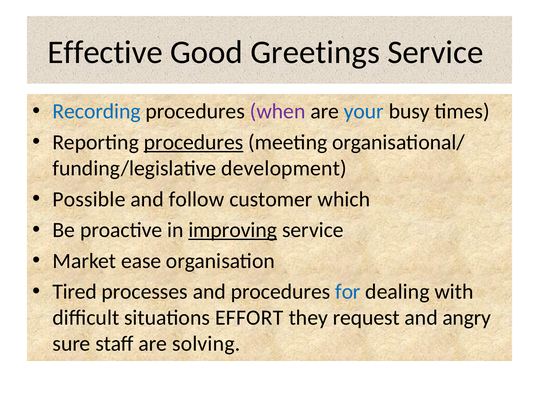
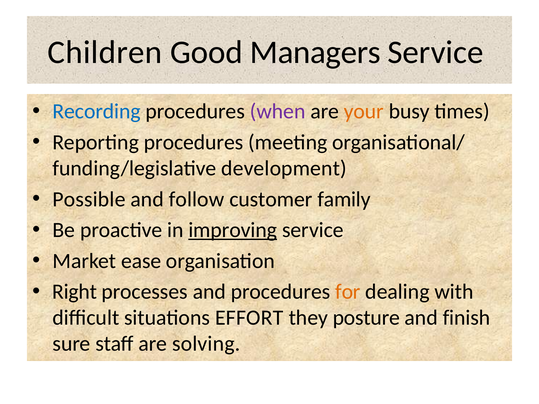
Effective: Effective -> Children (105, 52)
Greetings: Greetings -> Managers (315, 52)
your colour: blue -> orange (364, 112)
procedures underline: present -> none (194, 142)
which: which -> family (344, 199)
Tired: Tired -> Right (75, 292)
for colour: blue -> orange (348, 292)
request: request -> posture (366, 318)
angry: angry -> finish (467, 318)
